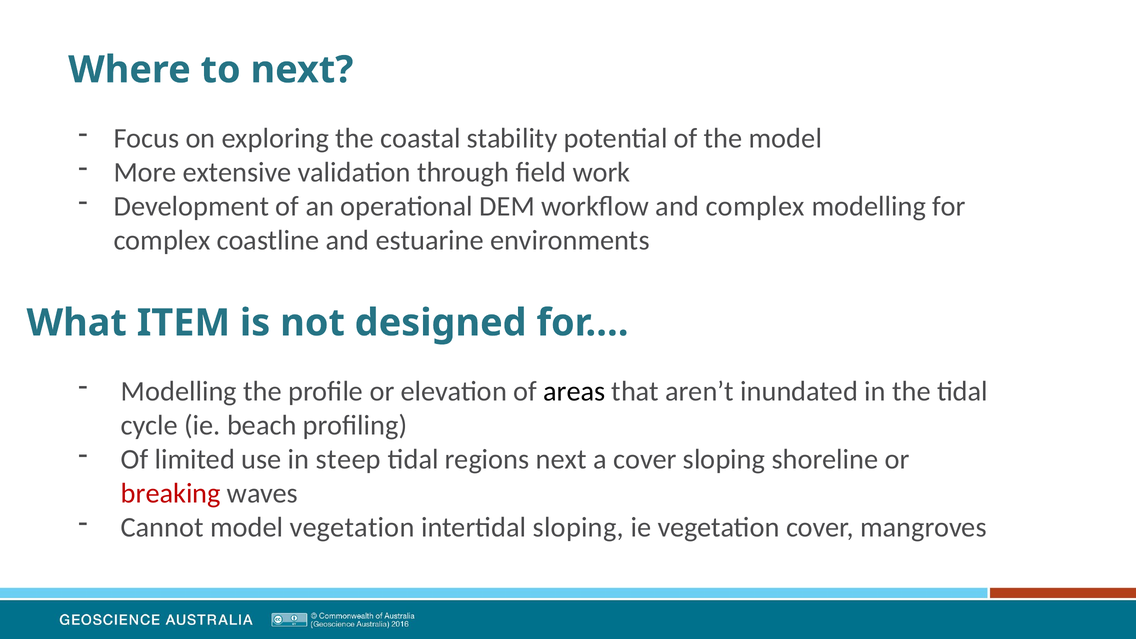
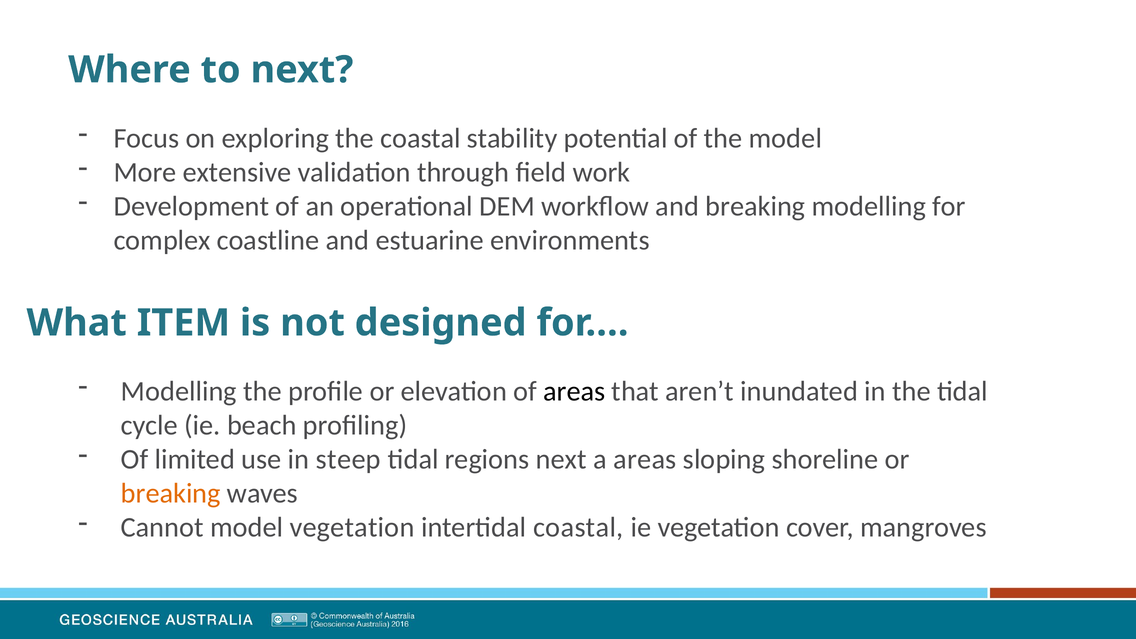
and complex: complex -> breaking (755, 206)
a cover: cover -> areas (645, 459)
breaking colour: red -> orange (171, 493)
intertidal sloping: sloping -> coastal (578, 528)
